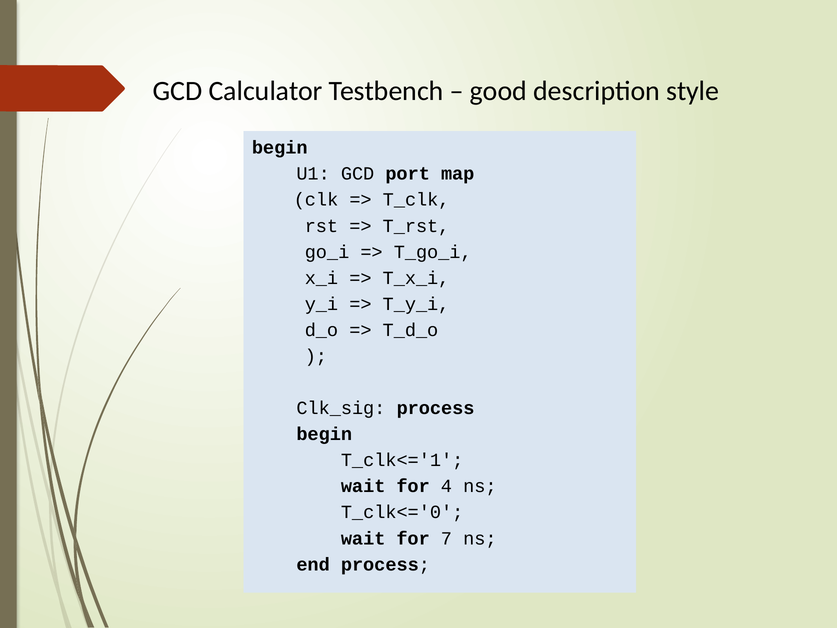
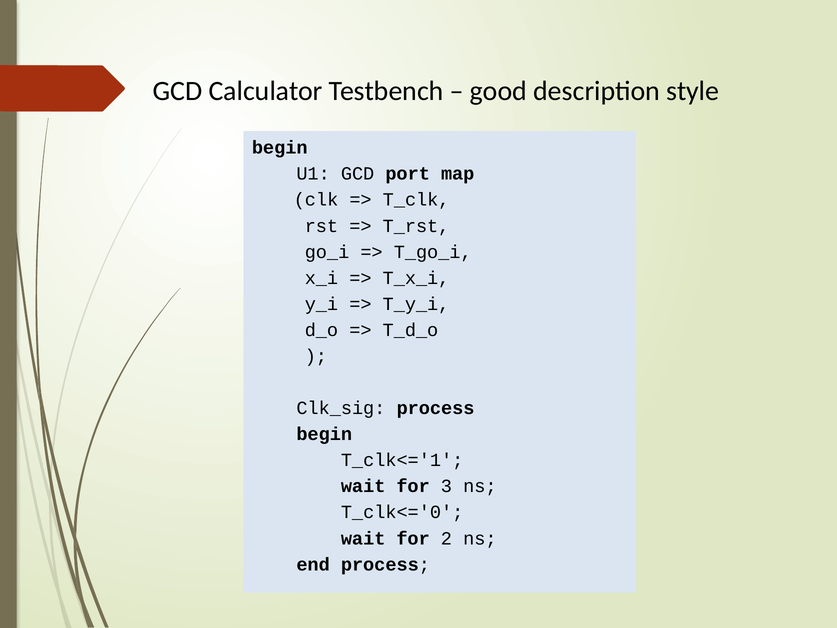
4: 4 -> 3 (446, 486)
7: 7 -> 2 (446, 538)
